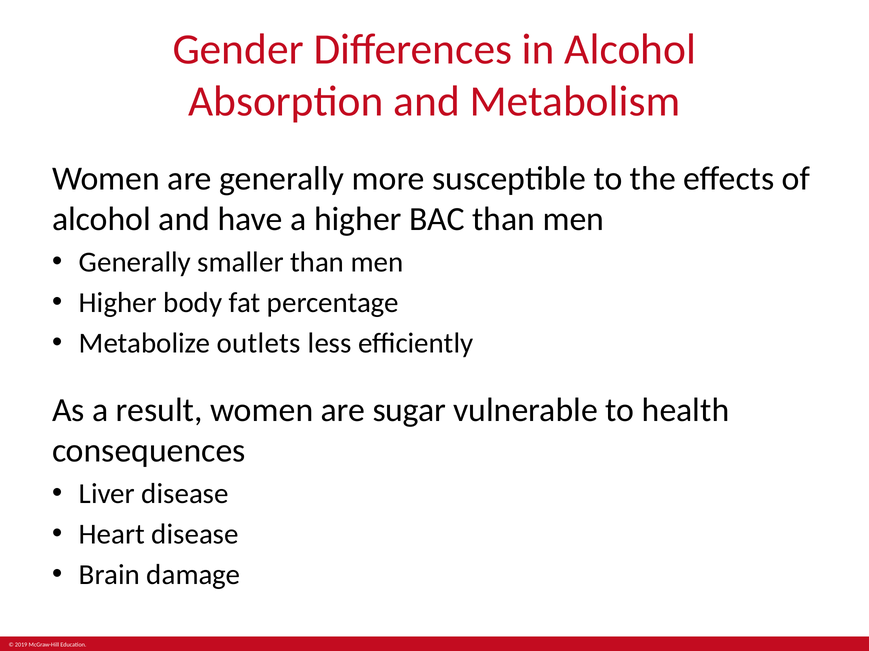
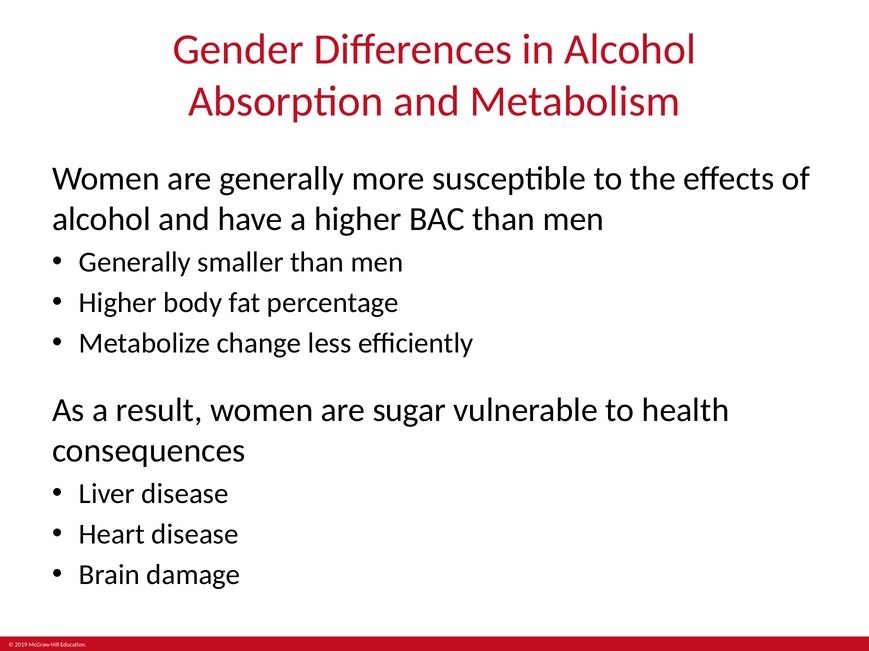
outlets: outlets -> change (259, 344)
